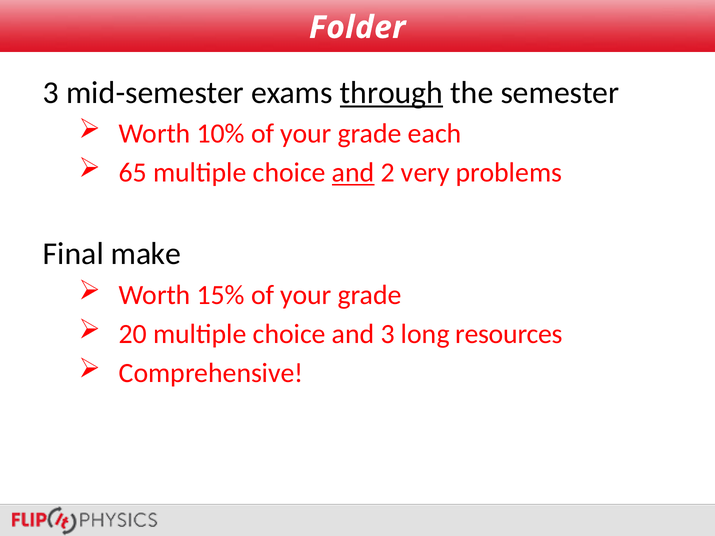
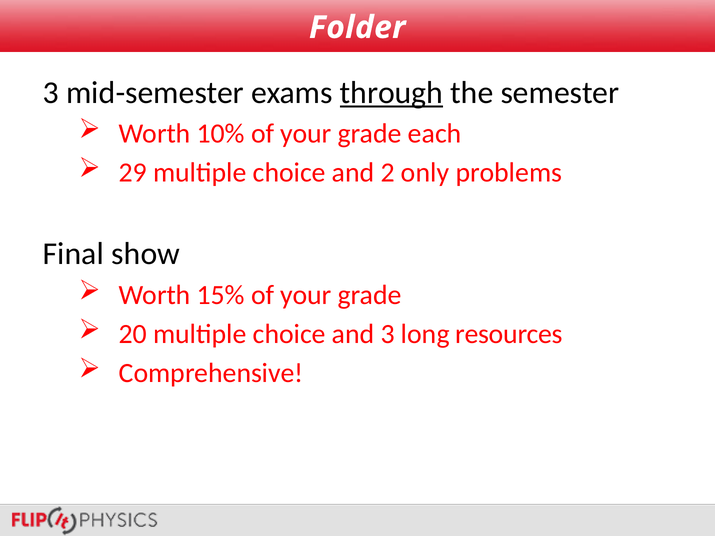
65: 65 -> 29 (133, 173)
and underline: present -> none (353, 173)
very: very -> only (425, 173)
make: make -> show (146, 254)
